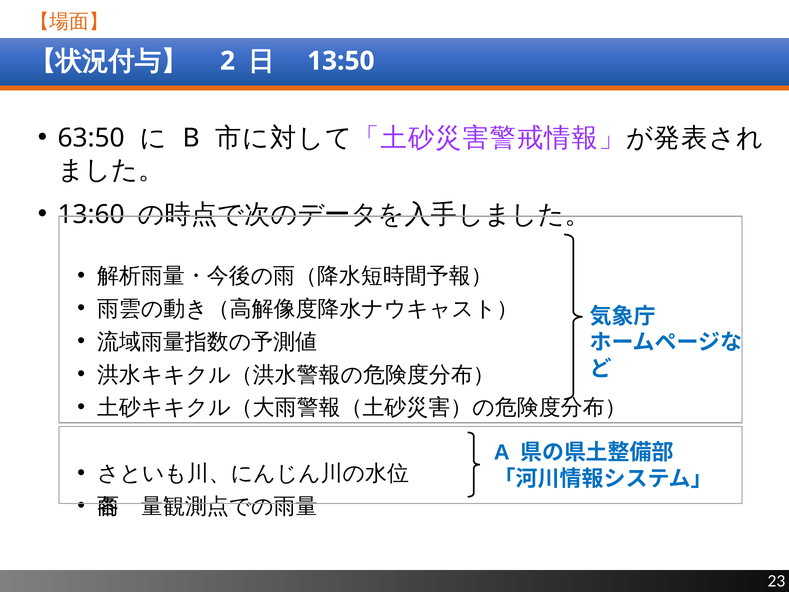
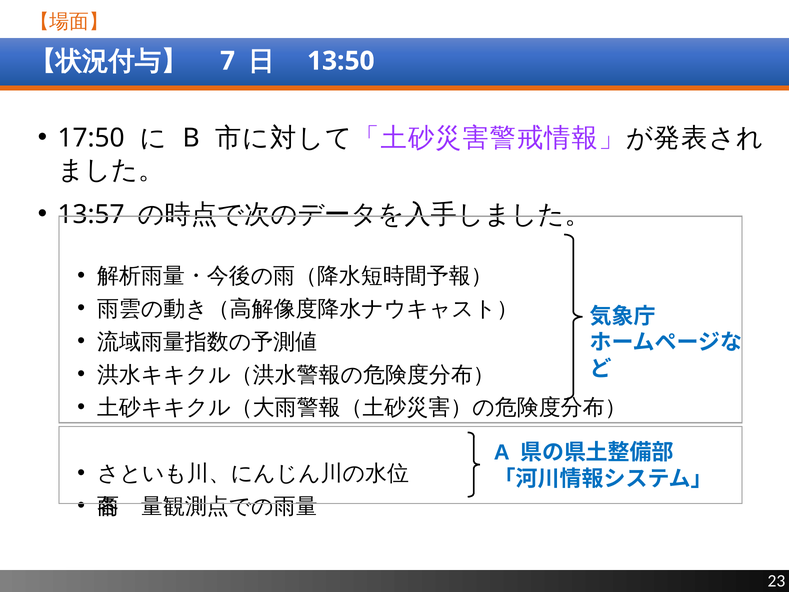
2: 2 -> 7 (228, 61)
63:50: 63:50 -> 17:50 (91, 138)
13:60: 13:60 -> 13:57 (91, 214)
